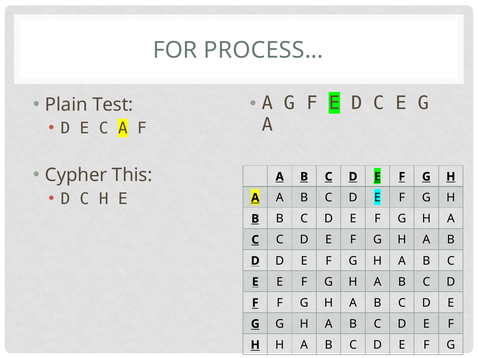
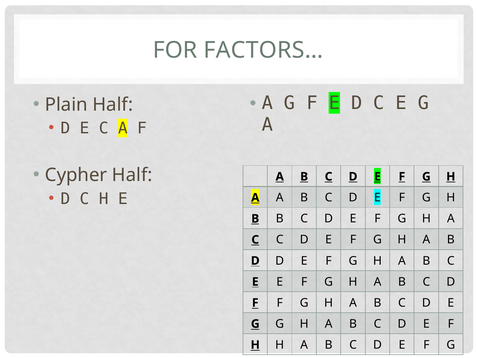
PROCESS…: PROCESS… -> FACTORS… (263, 50)
Plain Test: Test -> Half (113, 105)
Cypher This: This -> Half (132, 175)
